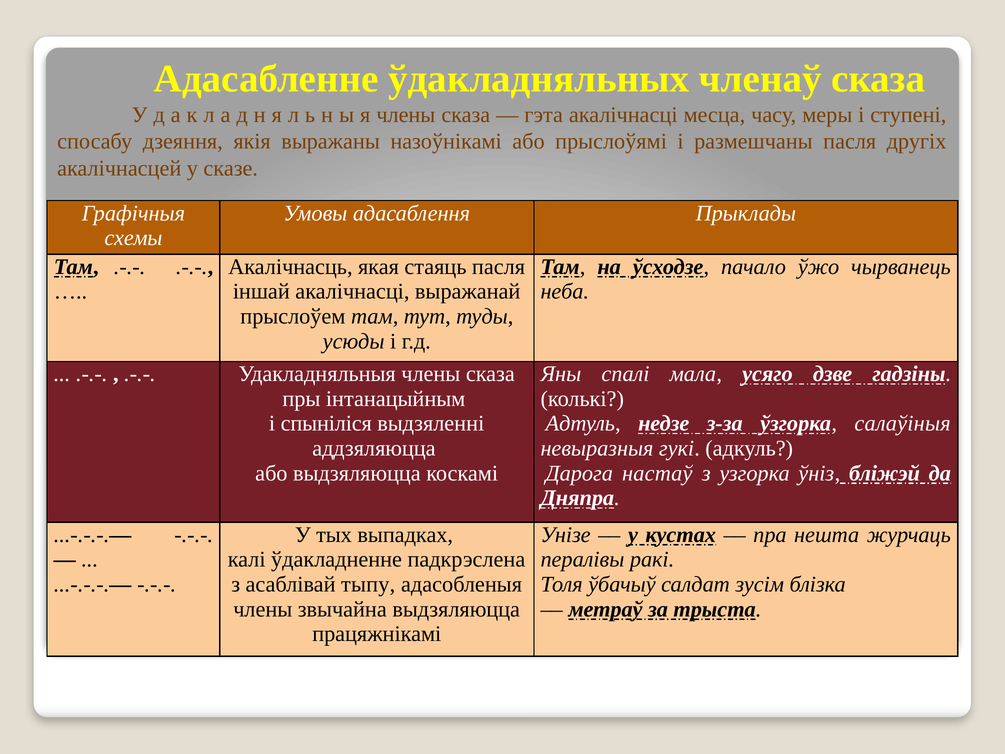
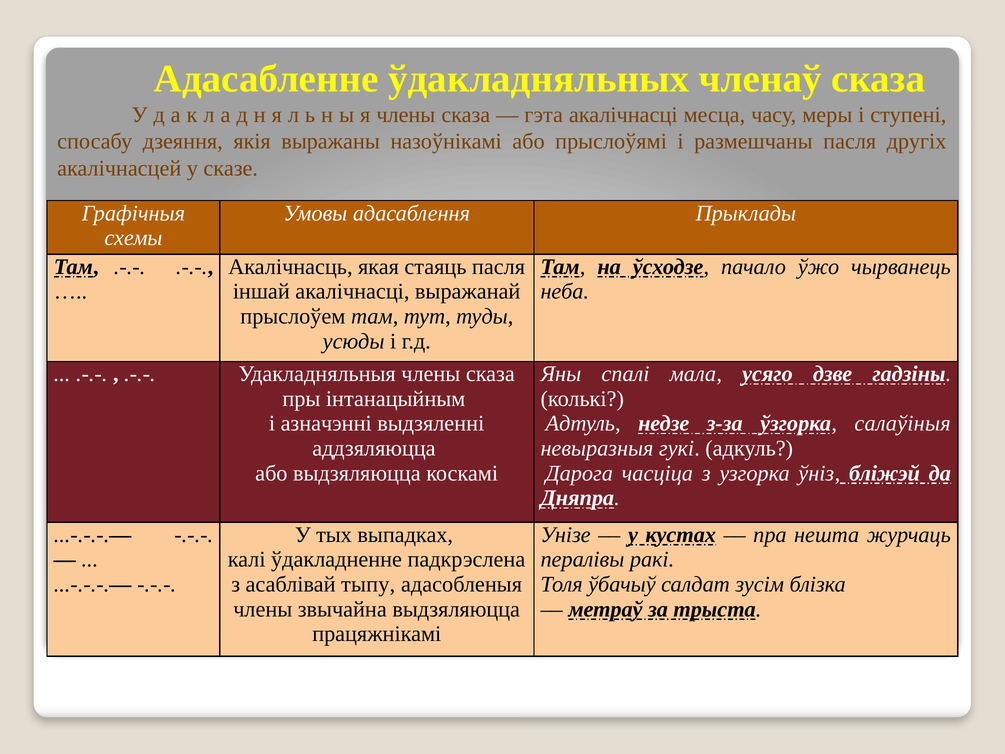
спыніліся: спыніліся -> азначэнні (326, 423)
настаў: настаў -> часціца (657, 473)
